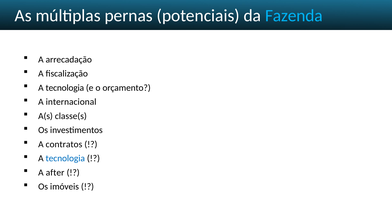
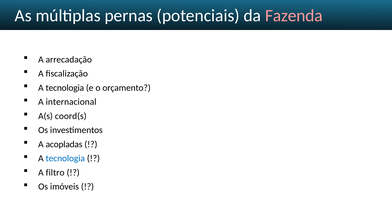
Fazenda colour: light blue -> pink (294, 16)
classe(s: classe(s -> coord(s (71, 116)
contratos: contratos -> acopladas (64, 145)
after: after -> filtro (55, 173)
